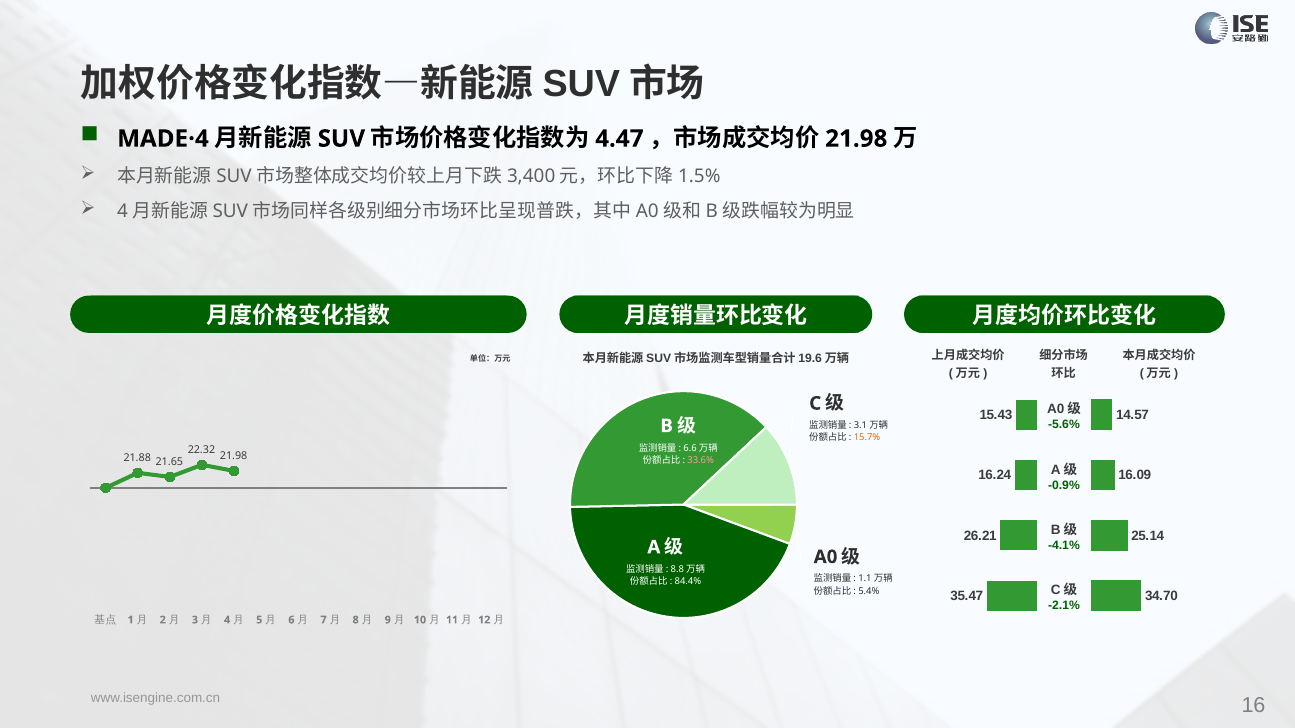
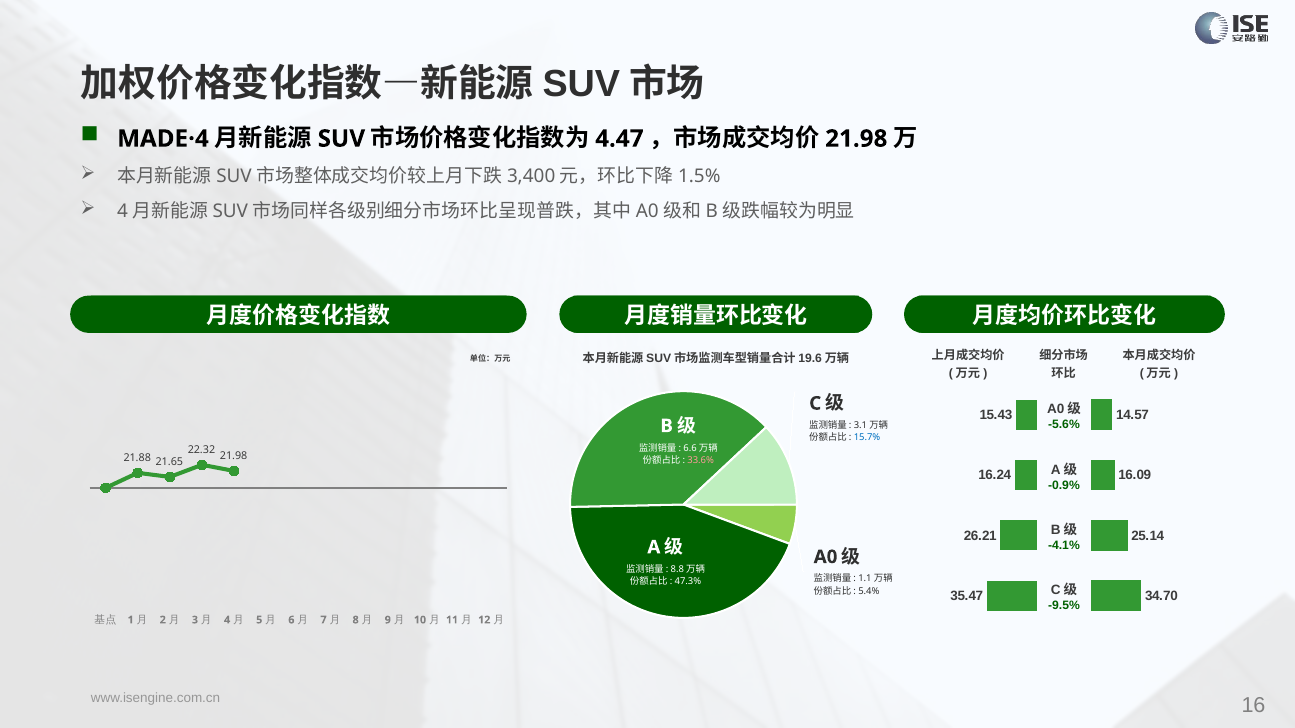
15.7% colour: orange -> blue (867, 438)
84.4%: 84.4% -> 47.3% (688, 582)
-2.1%: -2.1% -> -9.5% (1064, 606)
